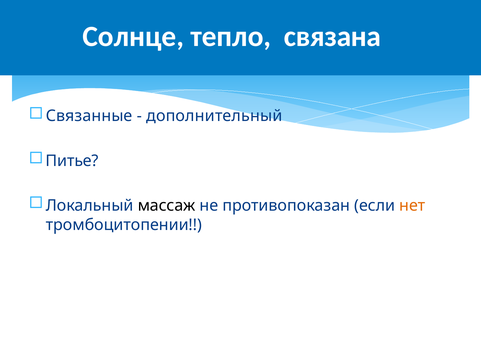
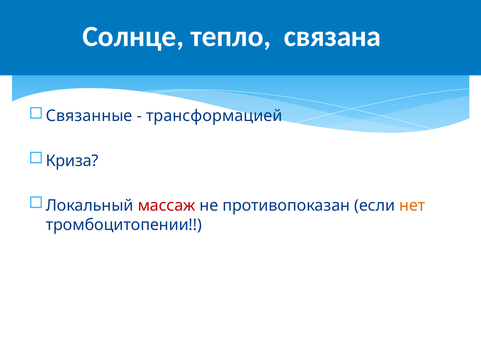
дополнительный: дополнительный -> трансформацией (214, 116)
Питье: Питье -> Криза (72, 161)
массаж colour: black -> red (167, 206)
